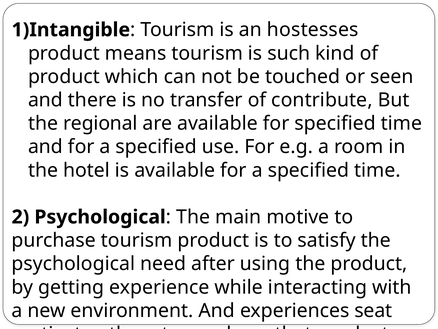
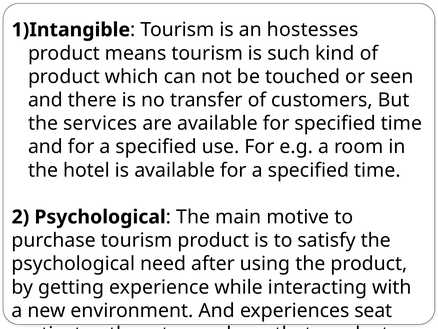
contribute: contribute -> customers (322, 100)
regional: regional -> services (100, 123)
